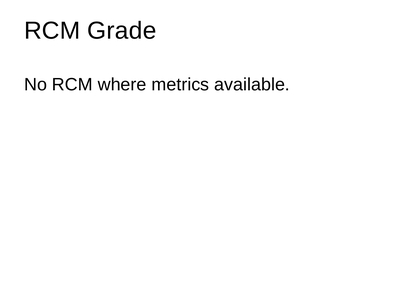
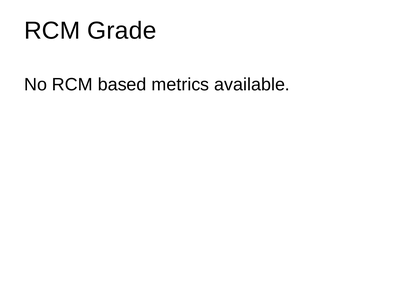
where: where -> based (122, 85)
